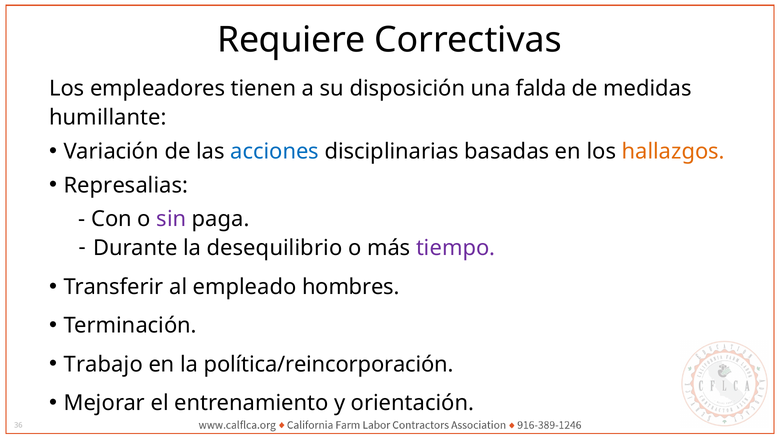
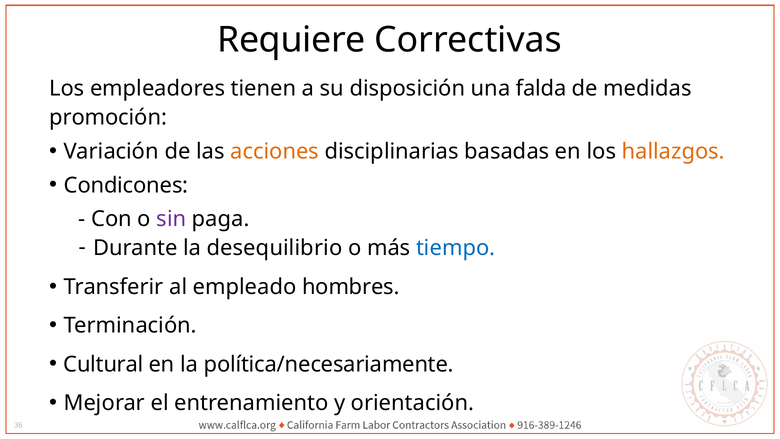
humillante: humillante -> promoción (108, 117)
acciones colour: blue -> orange (275, 151)
Represalias: Represalias -> Condicones (126, 185)
tiempo colour: purple -> blue (456, 248)
Trabajo: Trabajo -> Cultural (103, 364)
política/reincorporación: política/reincorporación -> política/necesariamente (329, 364)
